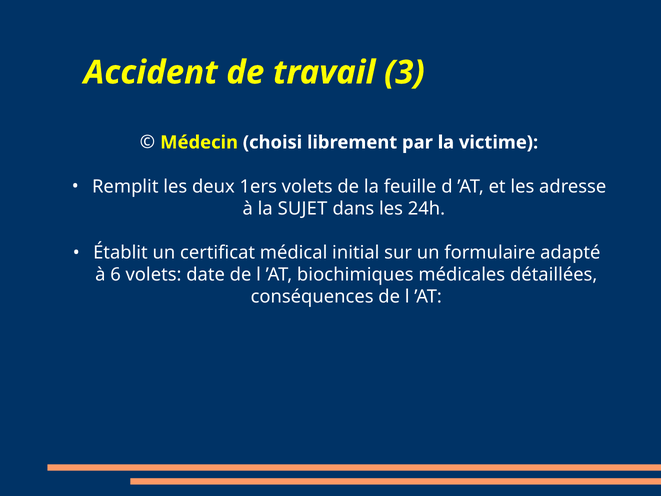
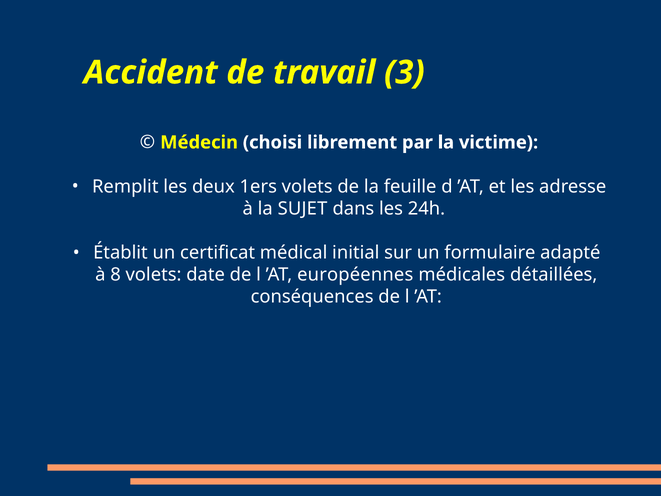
6: 6 -> 8 (116, 275)
biochimiques: biochimiques -> européennes (355, 275)
